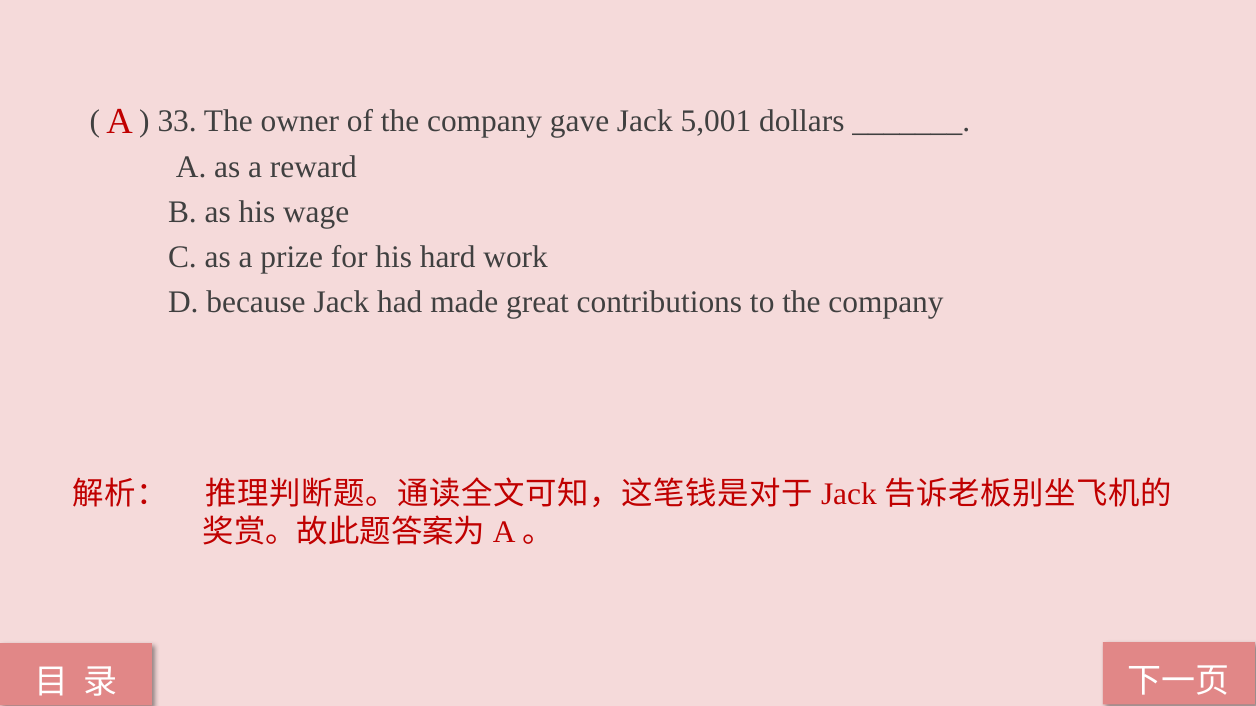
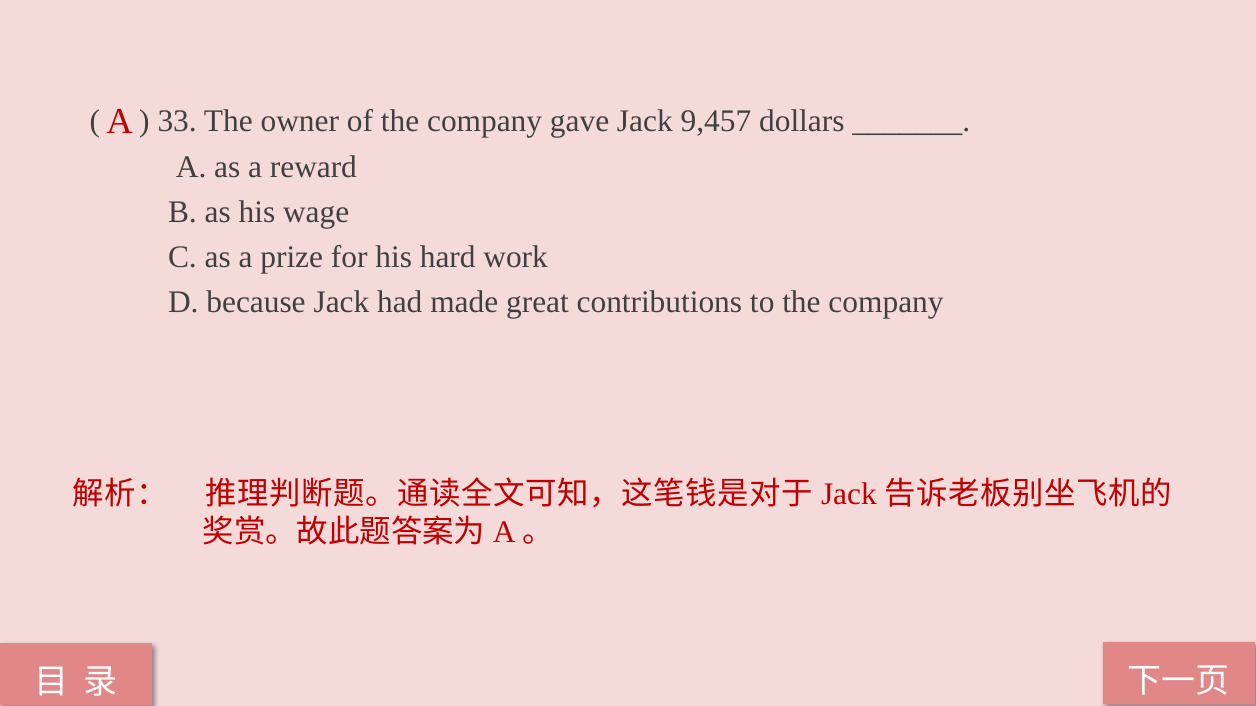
5,001: 5,001 -> 9,457 (716, 122)
